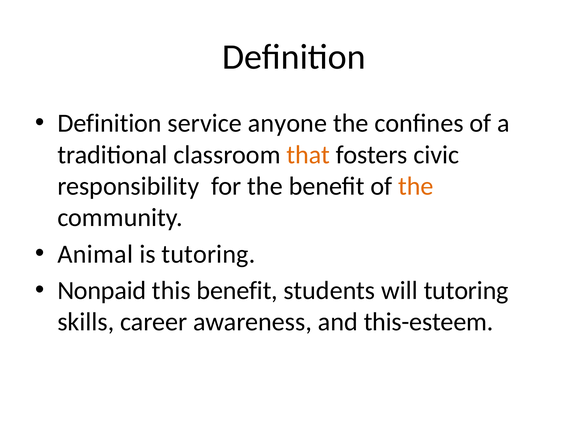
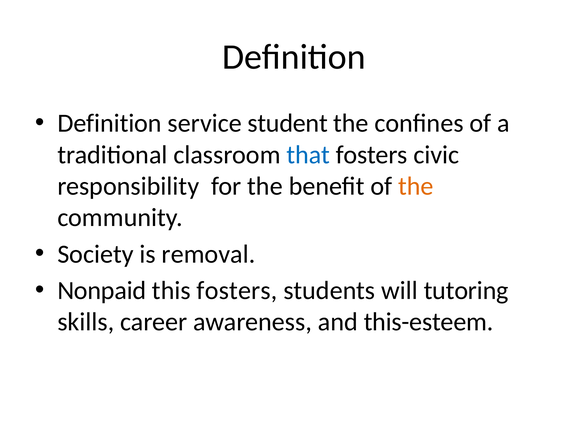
anyone: anyone -> student (288, 123)
that colour: orange -> blue (308, 155)
Animal: Animal -> Society (95, 254)
is tutoring: tutoring -> removal (208, 254)
this benefit: benefit -> fosters (237, 291)
